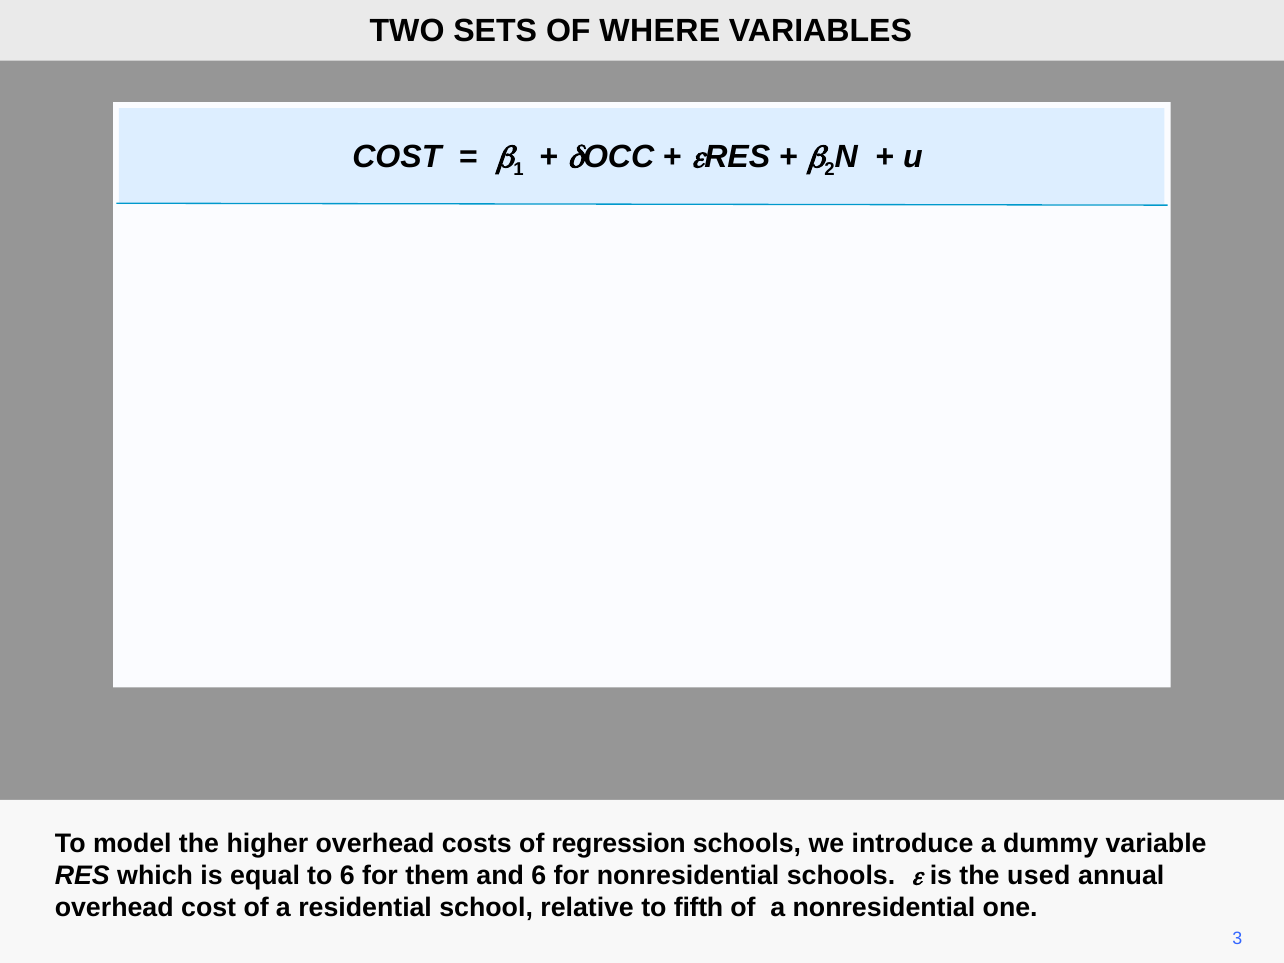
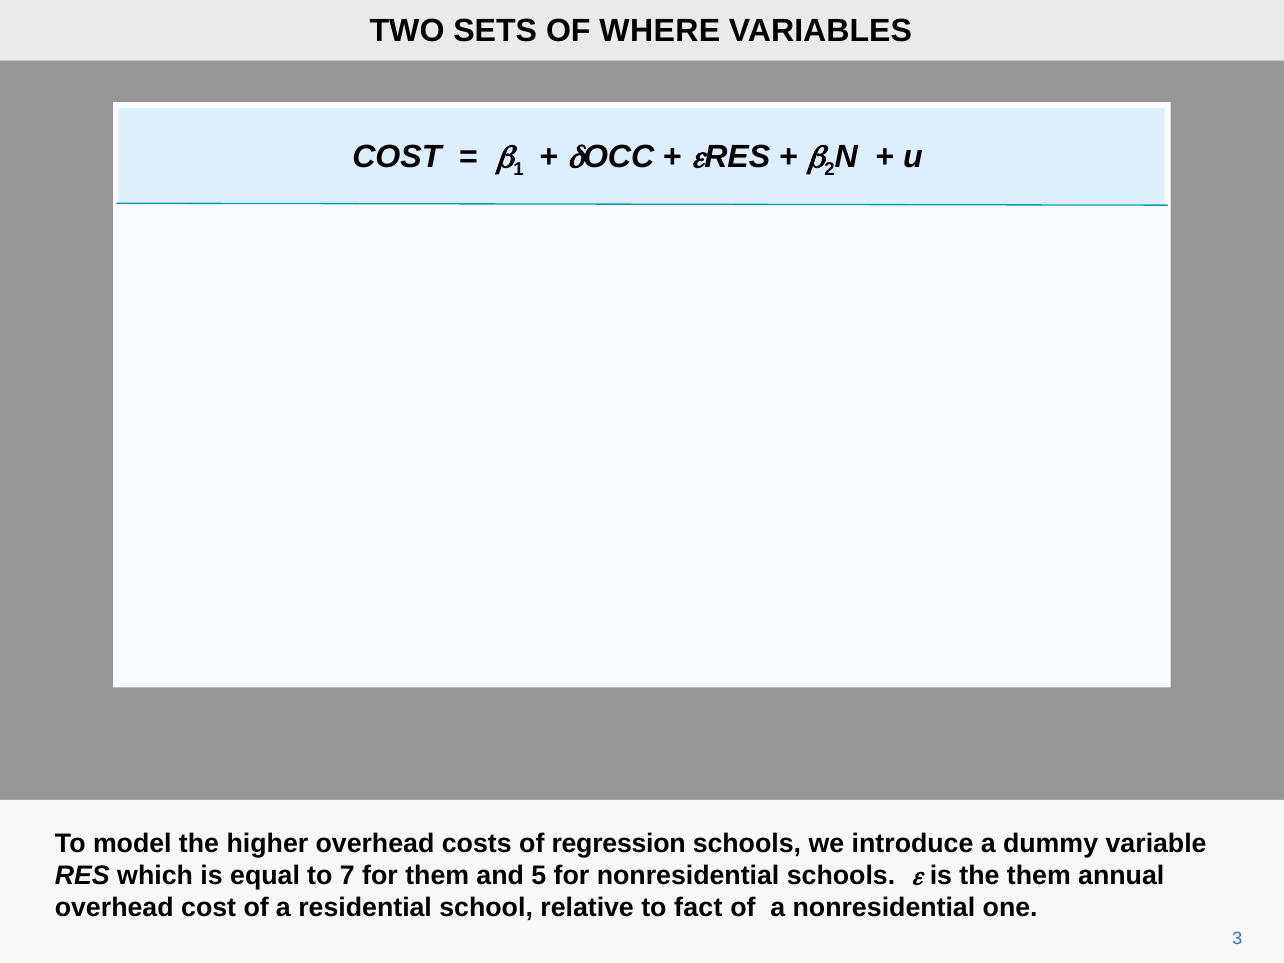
to 6: 6 -> 7 (347, 876)
and 6: 6 -> 5 (539, 876)
the used: used -> them (1039, 876)
fifth: fifth -> fact (698, 908)
